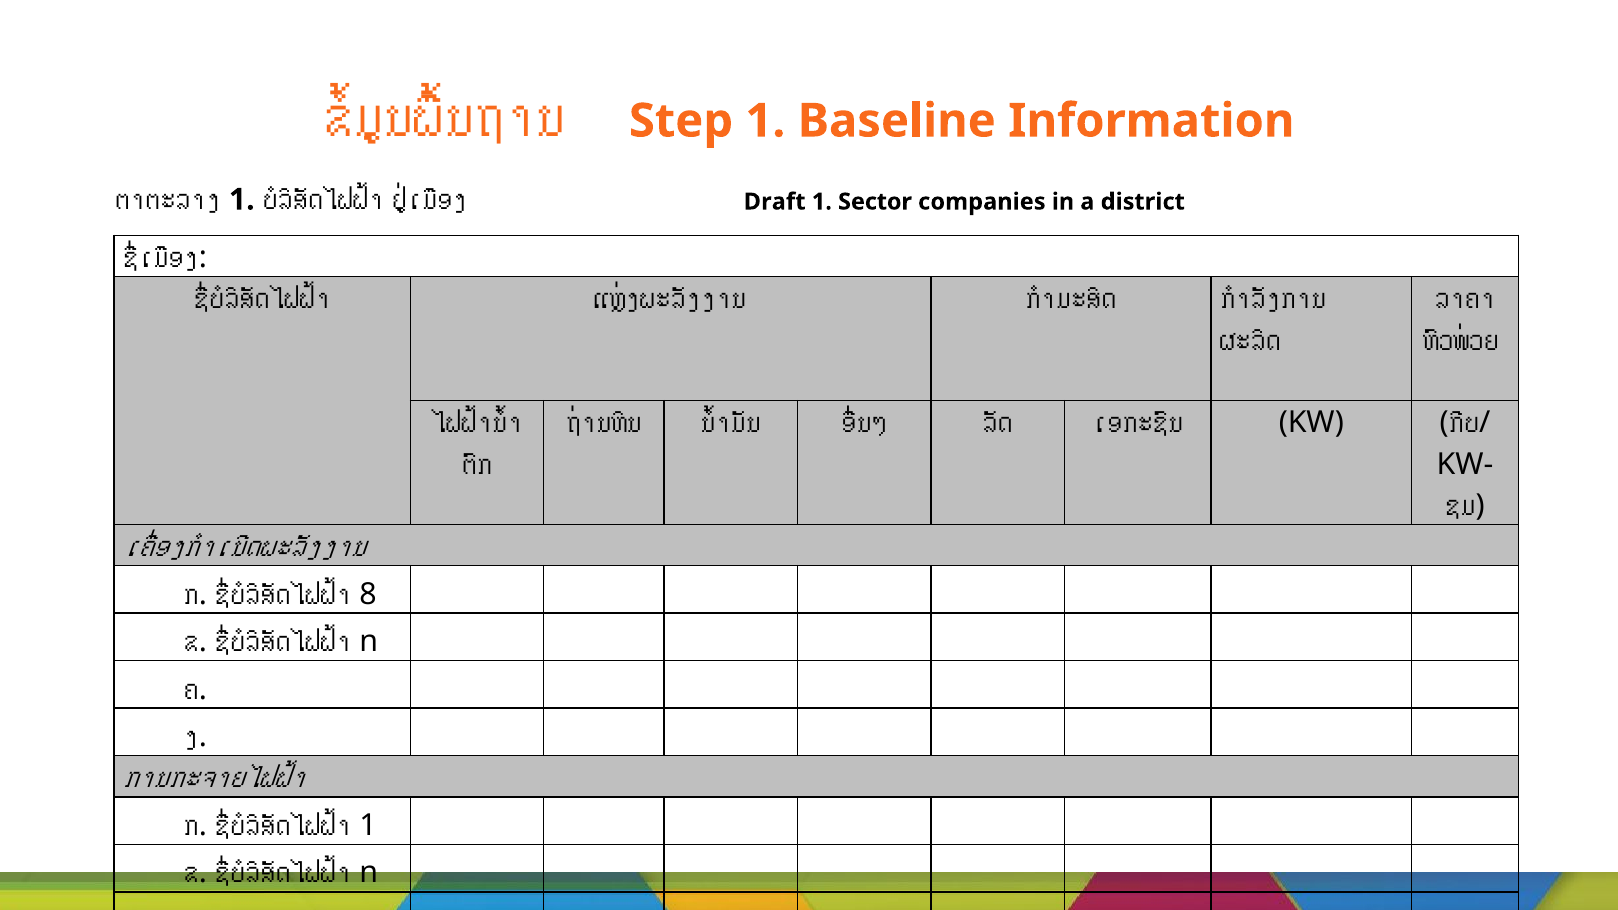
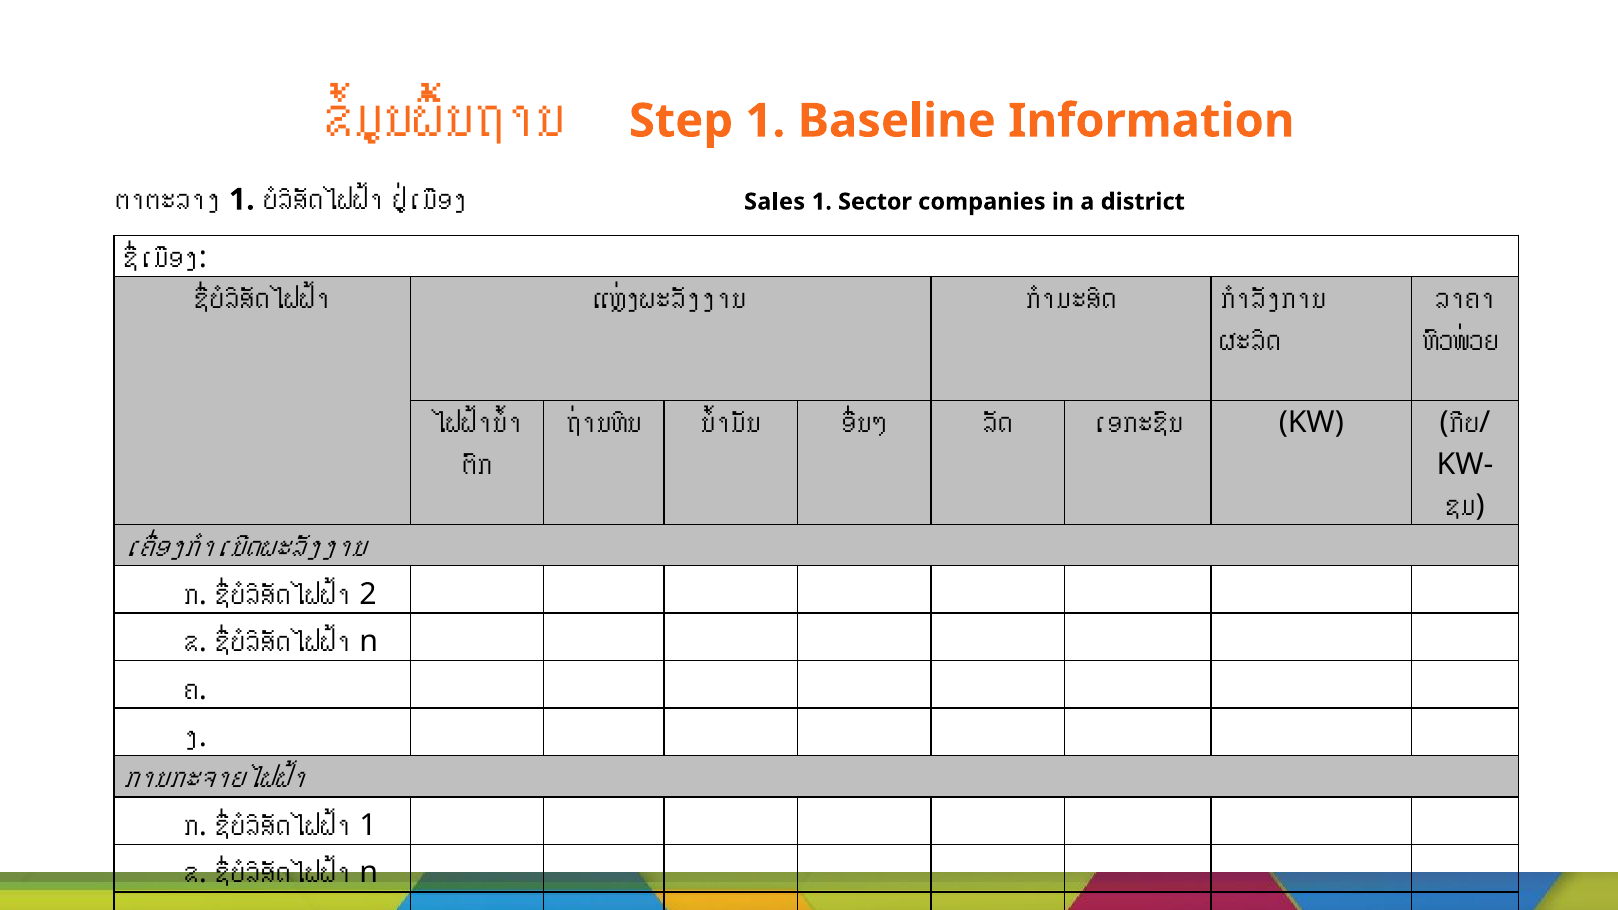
Draft: Draft -> Sales (775, 202)
8: 8 -> 2 (368, 594)
